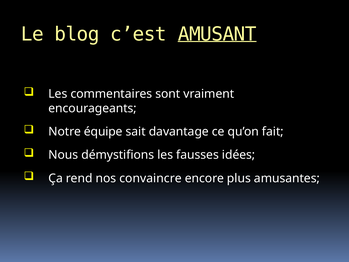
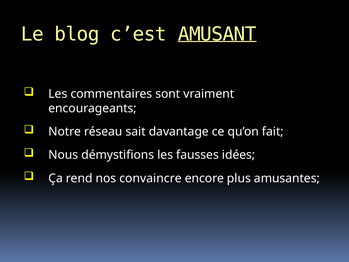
équipe: équipe -> réseau (103, 132)
